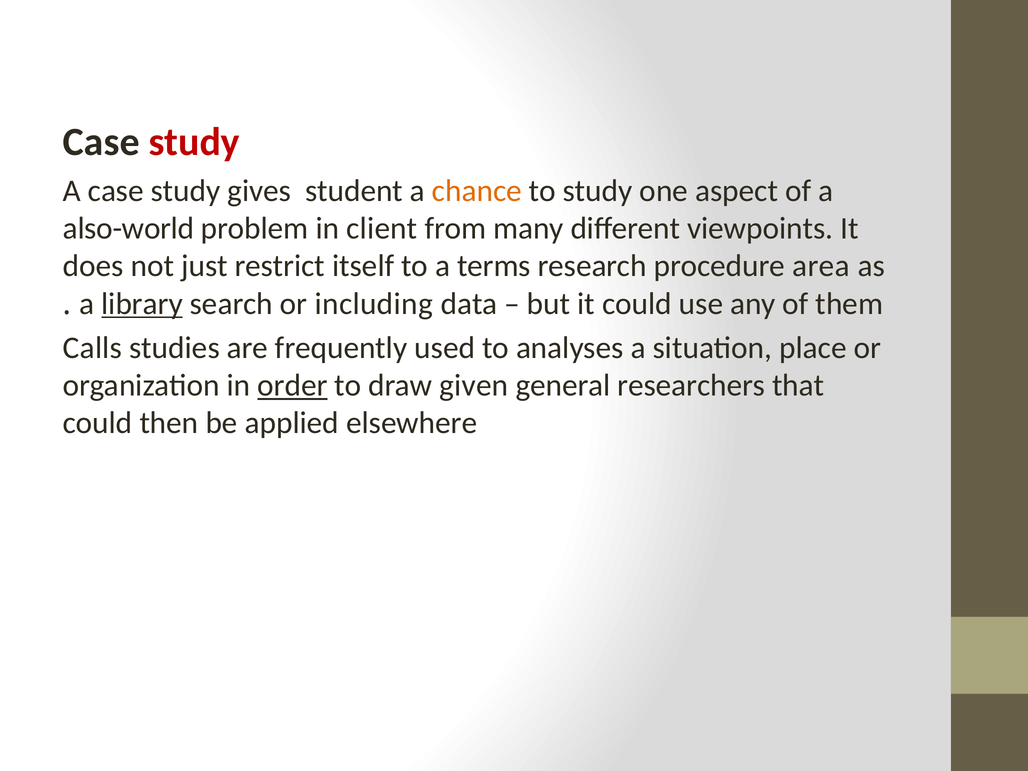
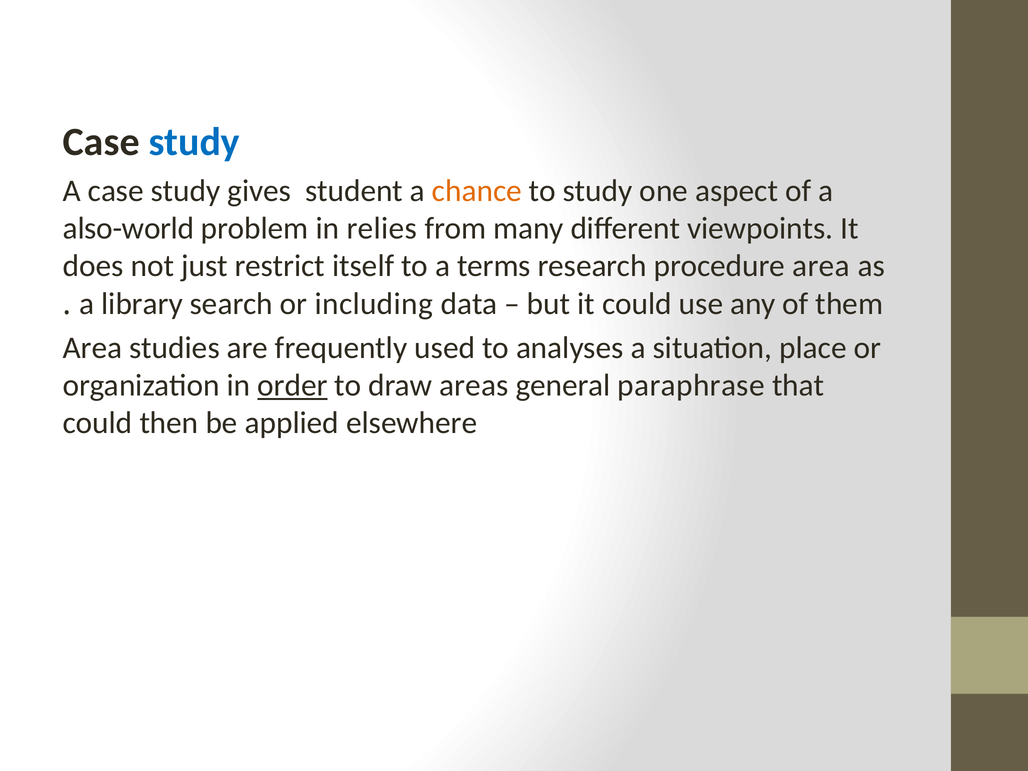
study colour: red -> blue (194, 142)
client: client -> relies (382, 228)
library underline: present -> none (142, 304)
Calls: Calls -> Area (93, 348)
given: given -> areas (474, 385)
researchers: researchers -> paraphrase (691, 385)
